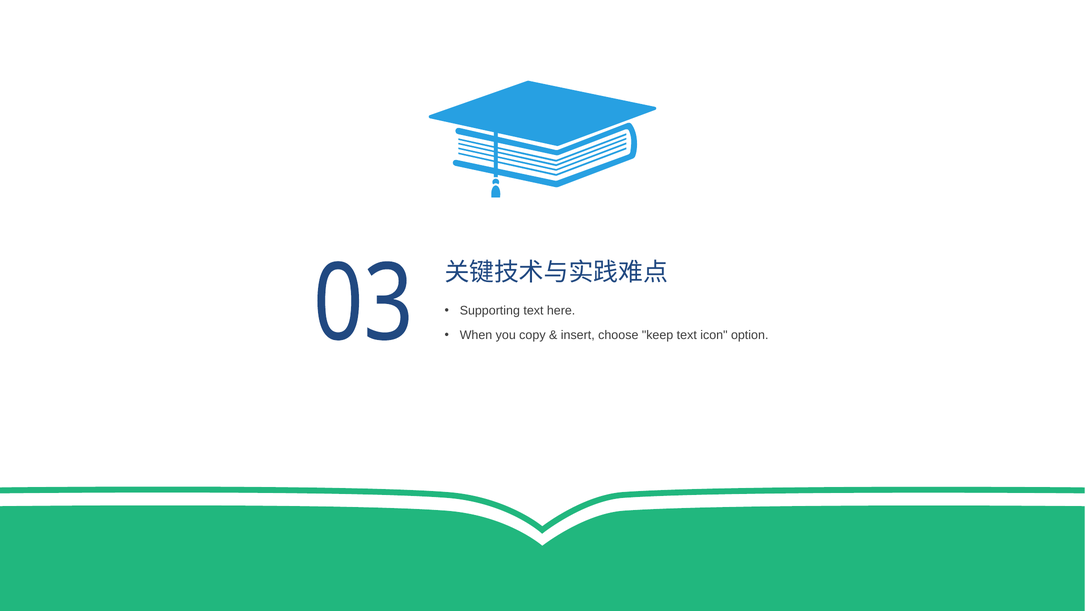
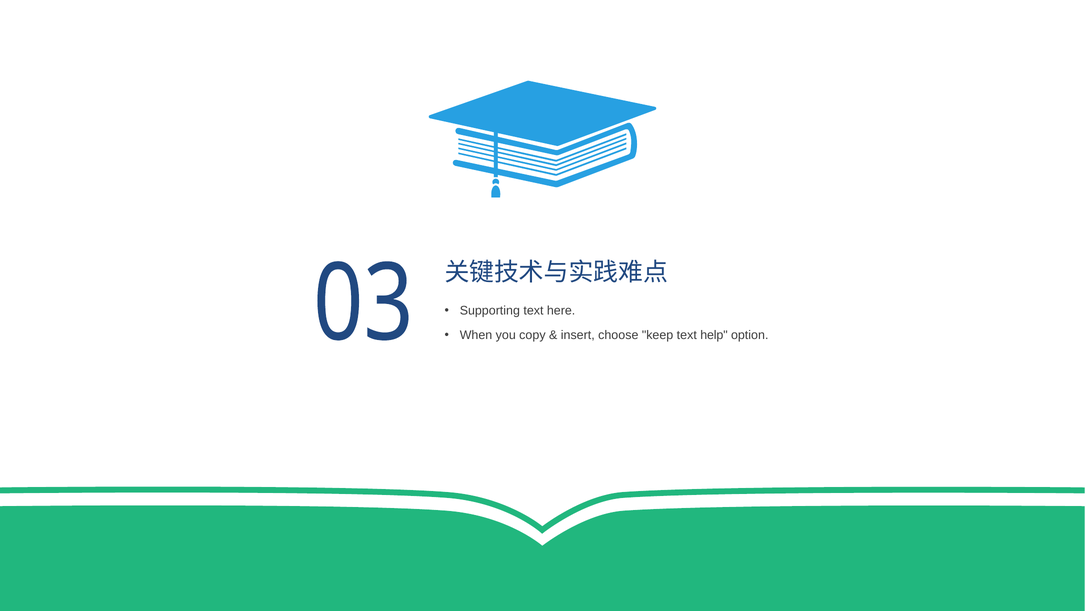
icon: icon -> help (714, 335)
